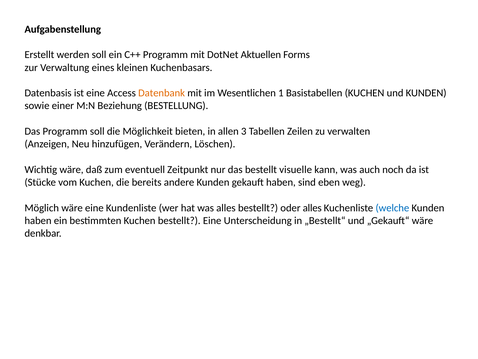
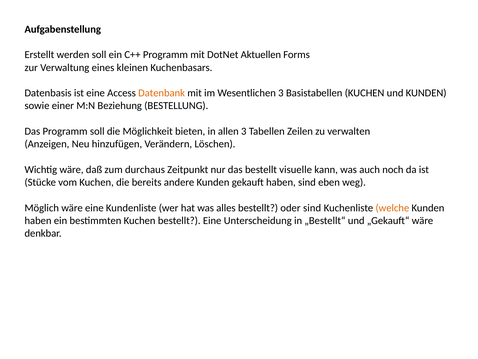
Wesentlichen 1: 1 -> 3 (281, 93)
eventuell: eventuell -> durchaus (145, 169)
oder alles: alles -> sind (312, 208)
welche colour: blue -> orange (392, 208)
